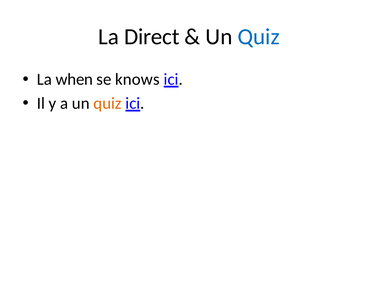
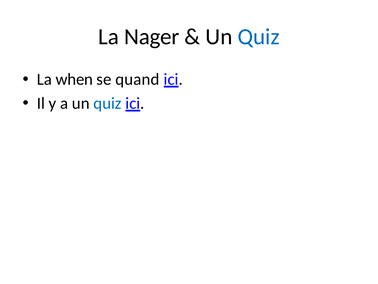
Direct: Direct -> Nager (152, 37)
knows: knows -> quand (137, 79)
quiz colour: orange -> blue (108, 103)
